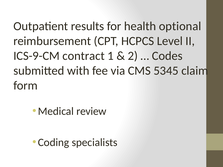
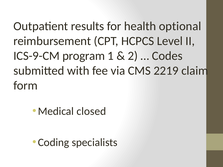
contract: contract -> program (84, 56)
5345: 5345 -> 2219 (166, 71)
review: review -> closed (91, 111)
